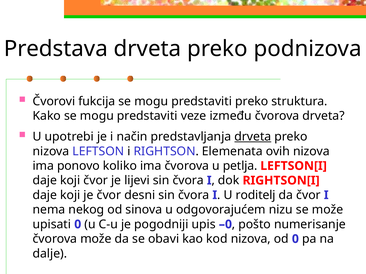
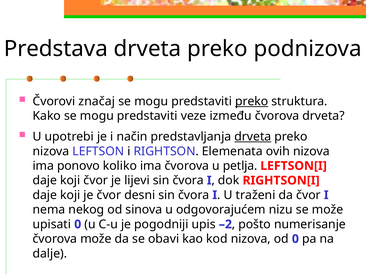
fukcija: fukcija -> značaj (97, 102)
preko underline: none -> present (252, 102)
roditelj: roditelj -> traženi (256, 195)
–0: –0 -> –2 (225, 225)
